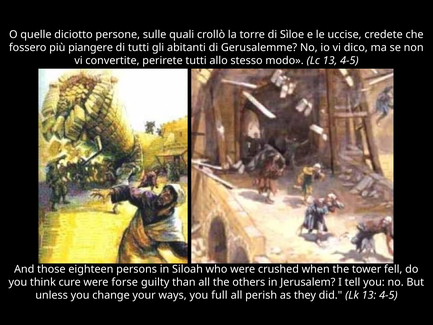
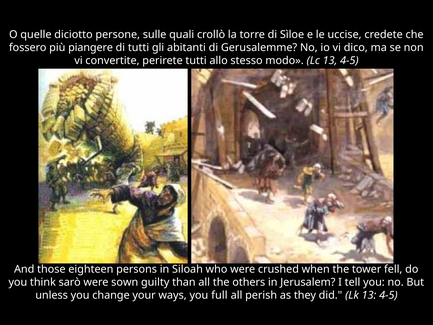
cure: cure -> sarò (70, 282)
forse: forse -> sown (125, 282)
